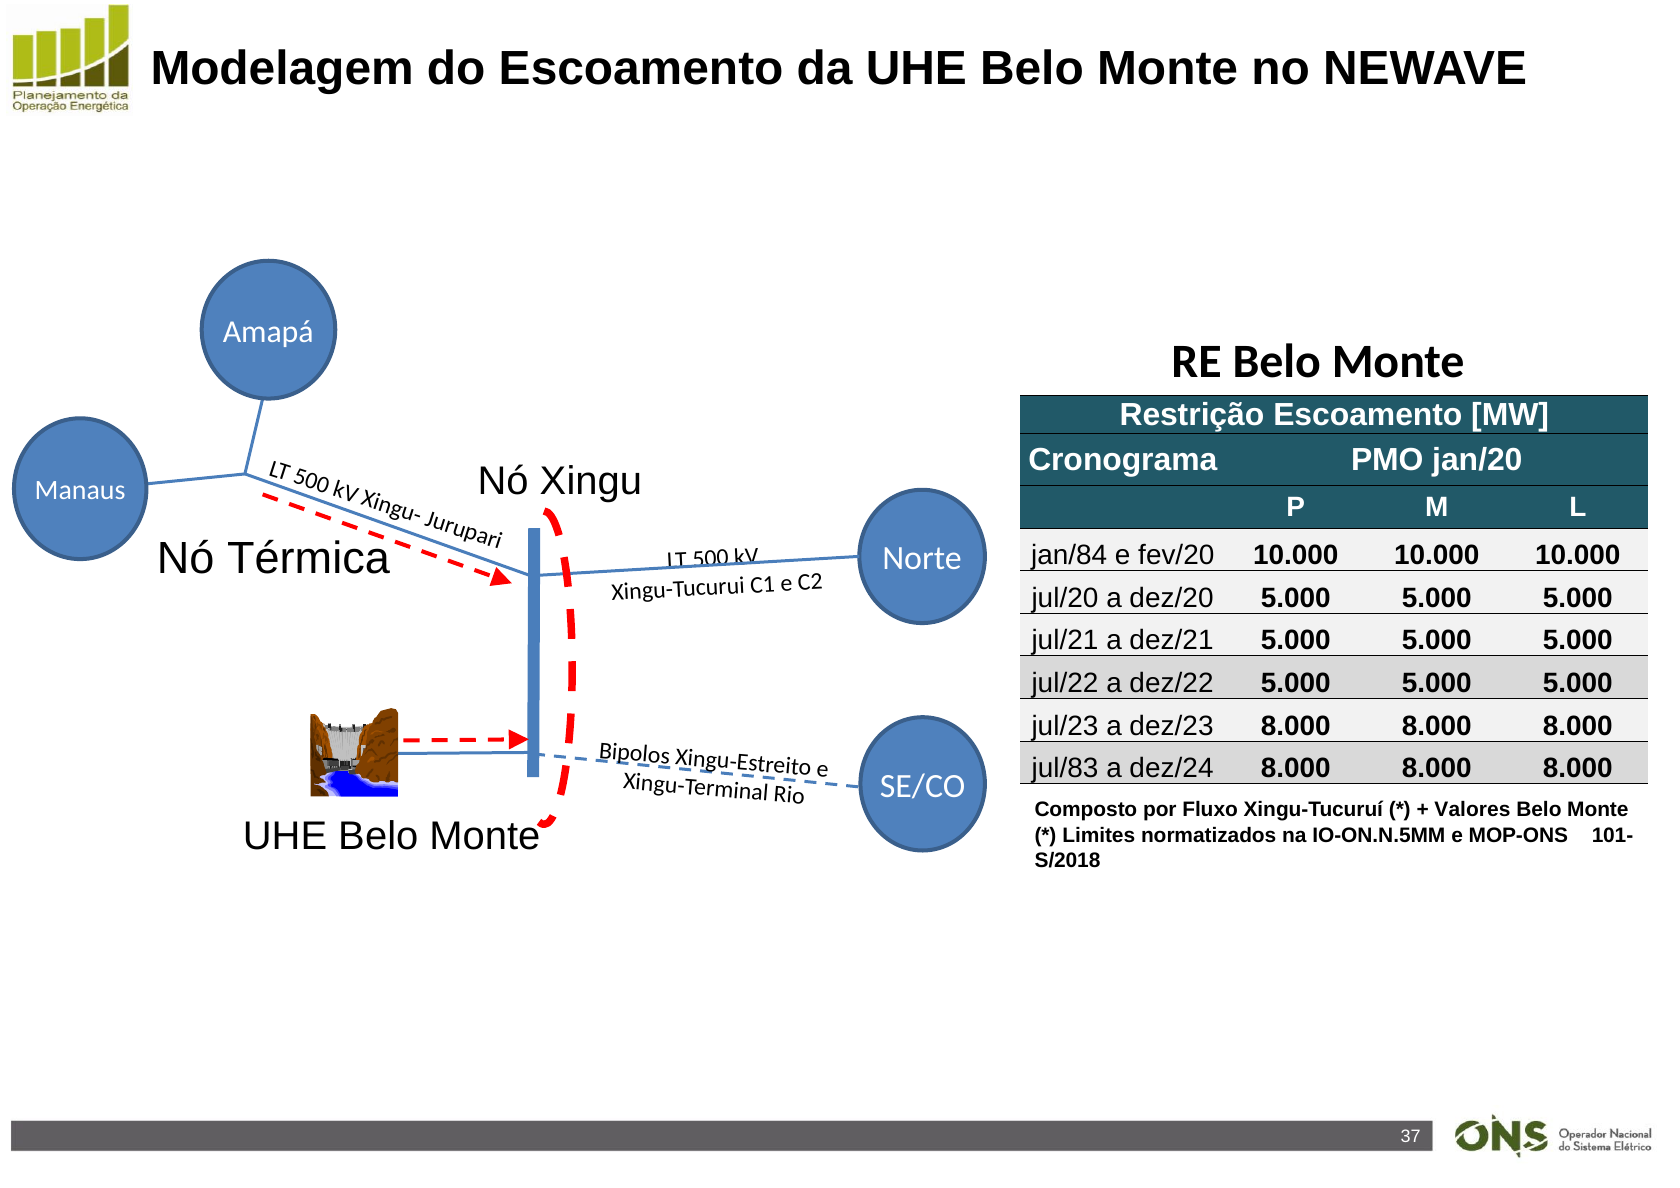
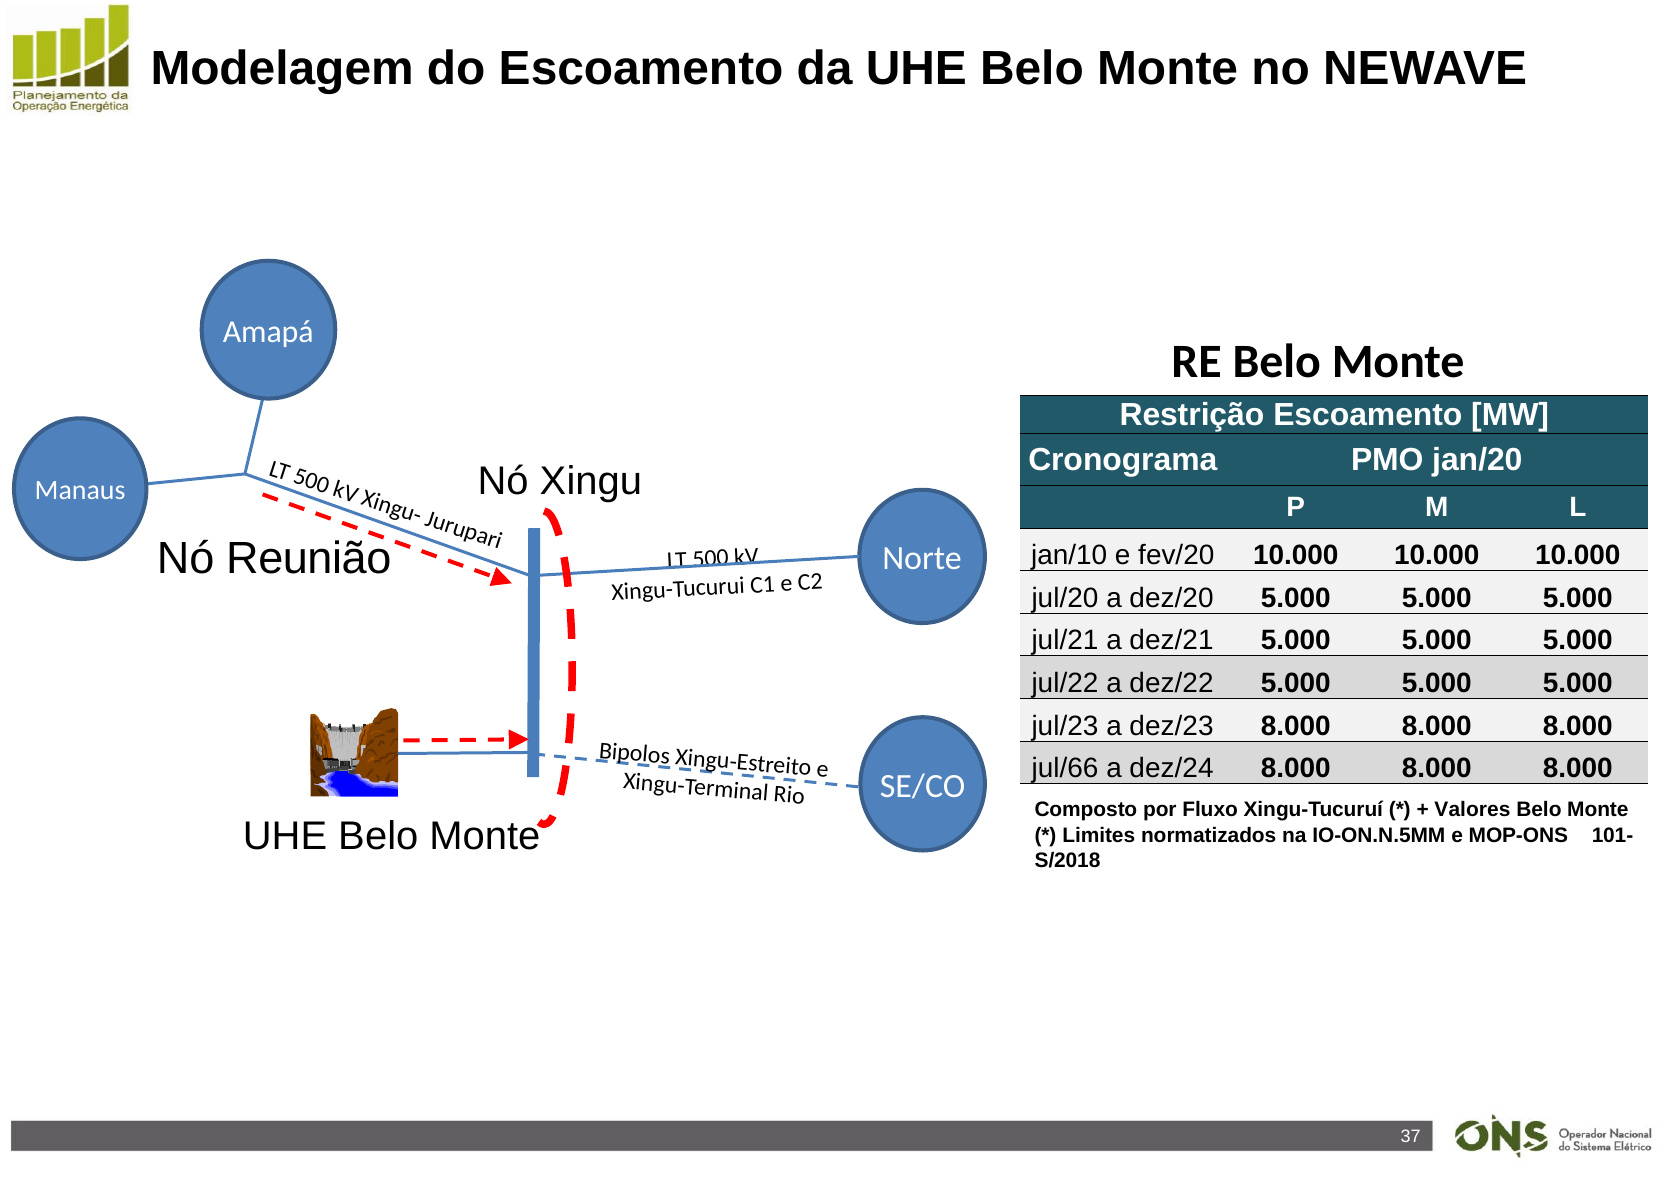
Térmica: Térmica -> Reunião (309, 559)
jan/84: jan/84 -> jan/10 (1069, 555)
jul/83: jul/83 -> jul/66 (1065, 768)
